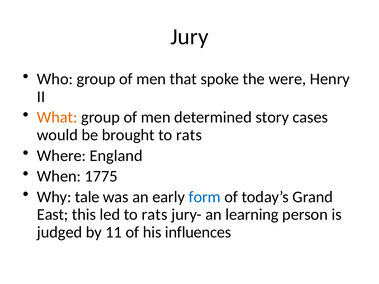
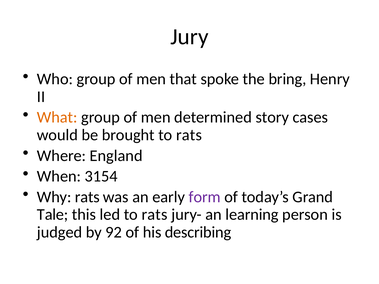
were: were -> bring (287, 79)
1775: 1775 -> 3154 (101, 176)
Why tale: tale -> rats (87, 197)
form colour: blue -> purple (205, 197)
East: East -> Tale (53, 215)
11: 11 -> 92 (114, 232)
influences: influences -> describing (198, 232)
